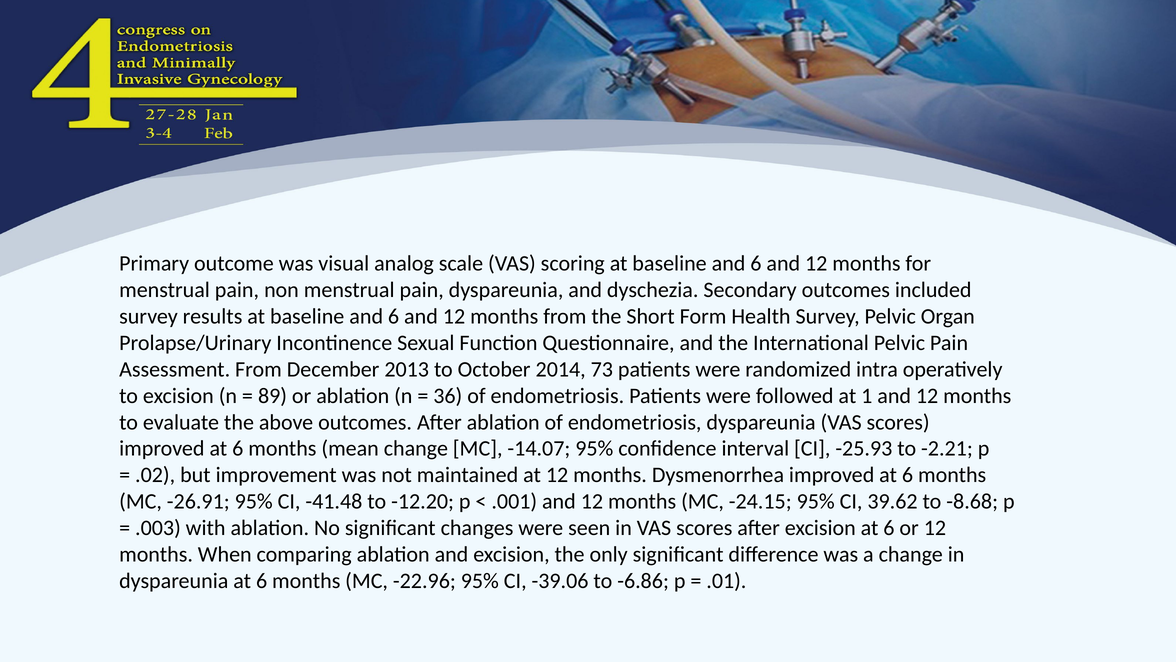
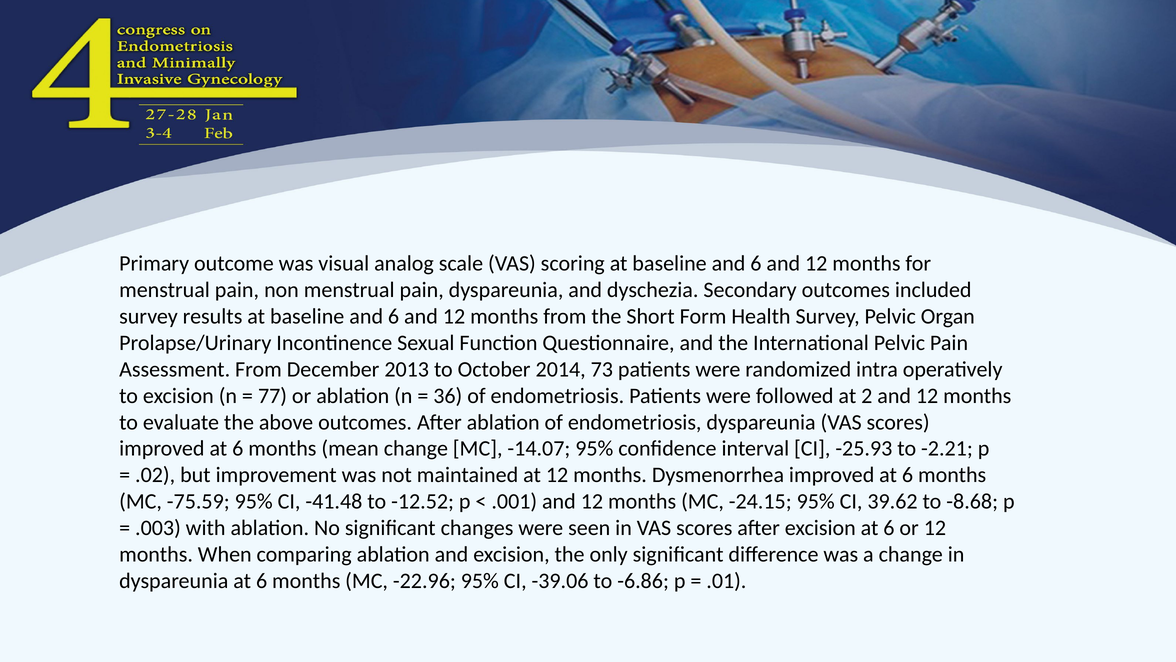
89: 89 -> 77 (272, 395)
1: 1 -> 2 (867, 395)
-26.91: -26.91 -> -75.59 (198, 501)
-12.20: -12.20 -> -12.52 (423, 501)
